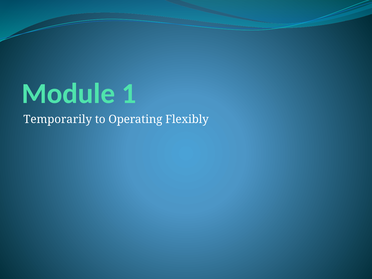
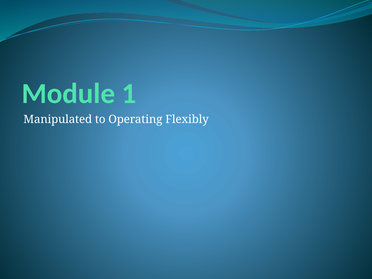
Temporarily: Temporarily -> Manipulated (58, 119)
